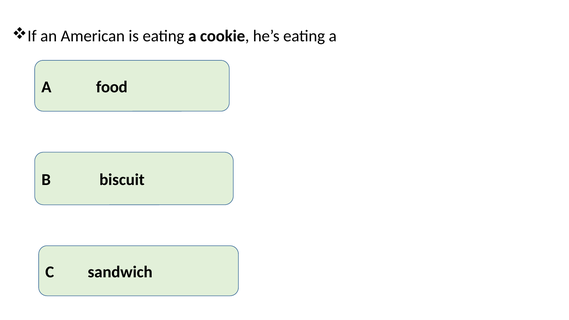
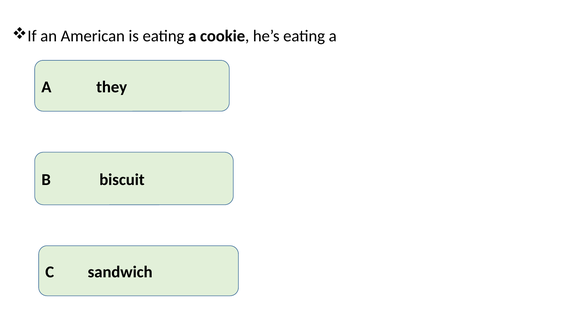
food: food -> they (112, 87)
